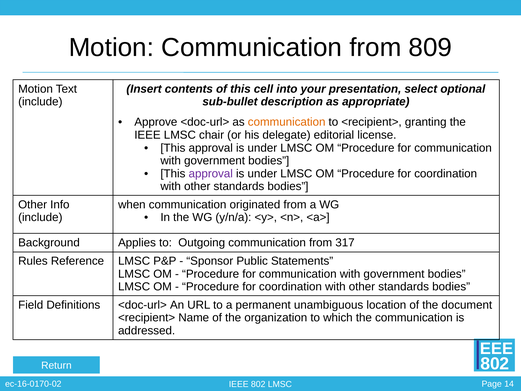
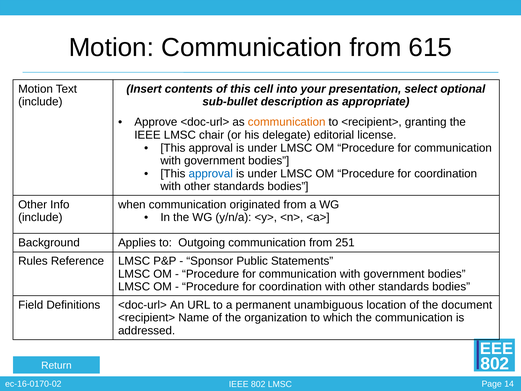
809: 809 -> 615 (430, 47)
approval colour: purple -> blue (211, 174)
317: 317 -> 251 (345, 242)
